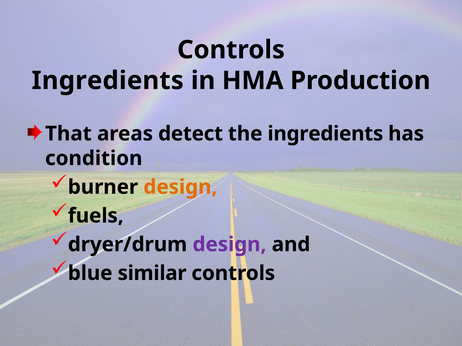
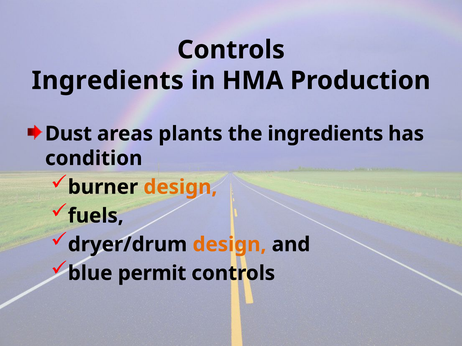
That: That -> Dust (68, 134)
detect: detect -> plants (190, 134)
design colour: purple -> orange (229, 245)
similar: similar -> permit (152, 274)
